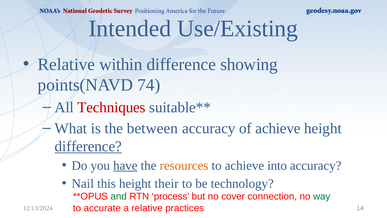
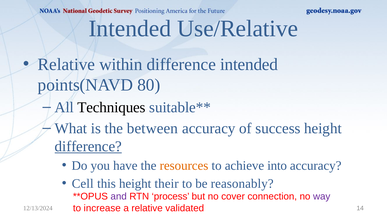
Use/Existing: Use/Existing -> Use/Relative (238, 29)
difference showing: showing -> intended (249, 64)
74: 74 -> 80 (149, 85)
Techniques colour: red -> black (111, 107)
of achieve: achieve -> success (278, 128)
have underline: present -> none (125, 165)
Nail: Nail -> Cell (83, 183)
technology: technology -> reasonably (242, 183)
and colour: green -> purple (119, 196)
way colour: green -> purple (322, 196)
accurate: accurate -> increase (102, 208)
practices: practices -> validated (185, 208)
